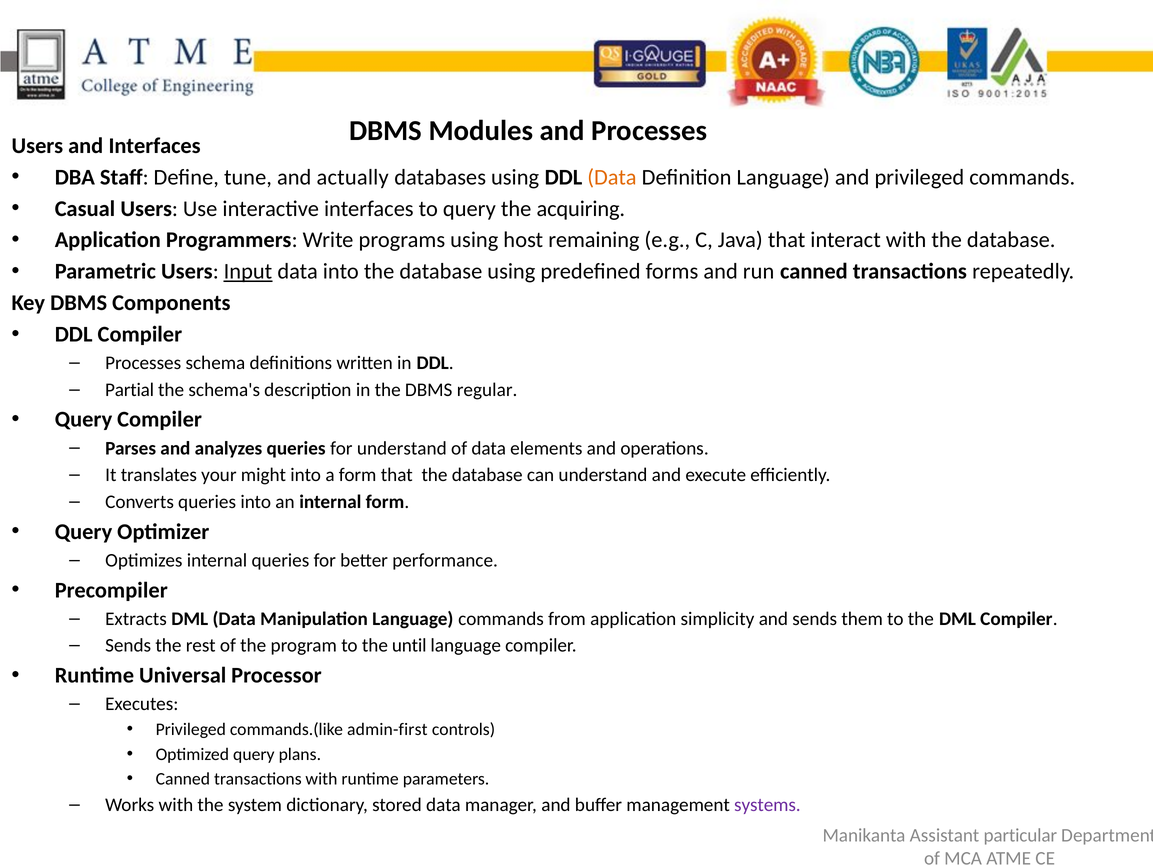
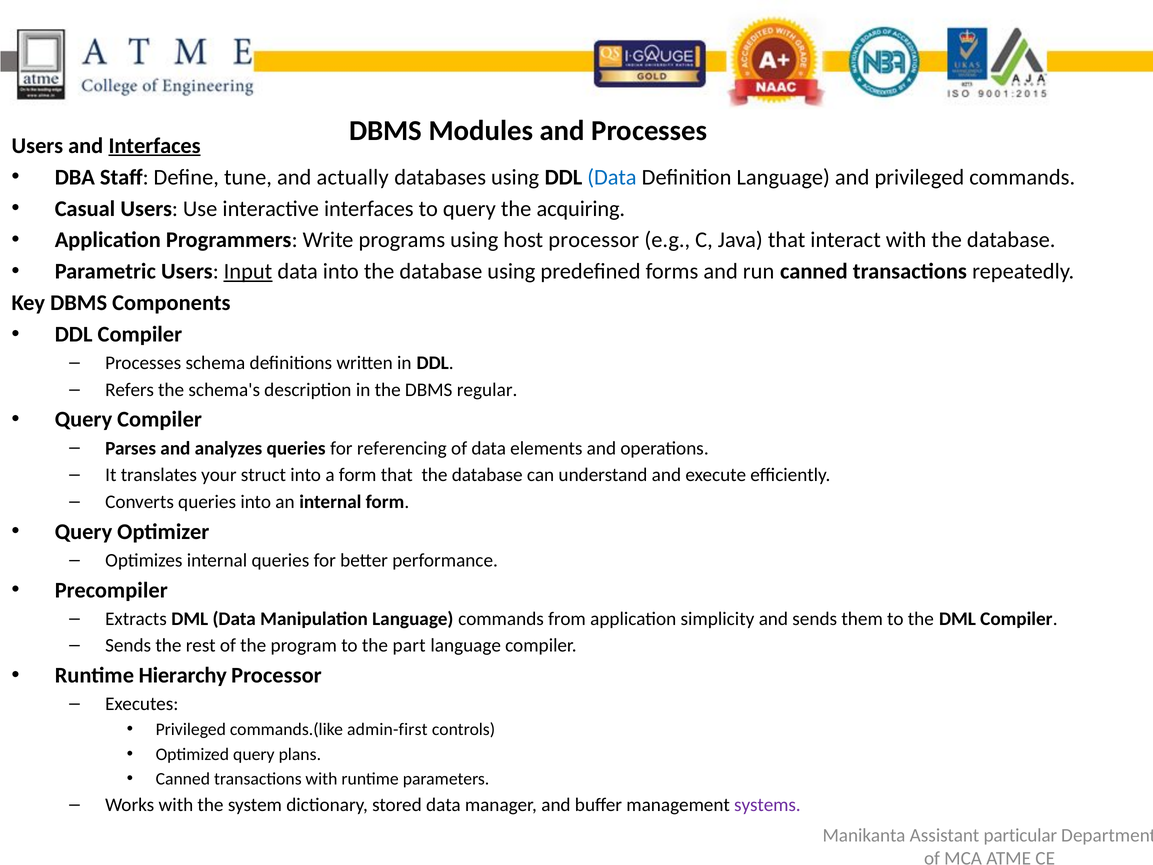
Interfaces underline: none -> present (155, 146)
Data colour: orange -> blue (612, 177)
host remaining: remaining -> processor (594, 240)
Partial: Partial -> Refers (130, 390)
for understand: understand -> referencing (402, 448)
might: might -> struct (263, 475)
until: until -> part (409, 645)
Universal: Universal -> Hierarchy (183, 675)
